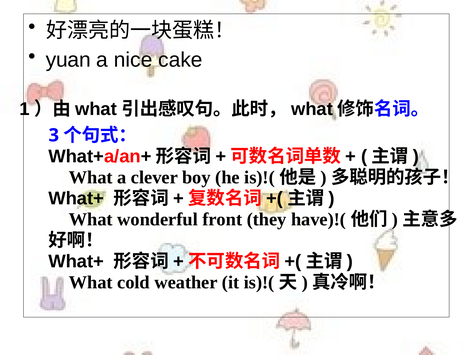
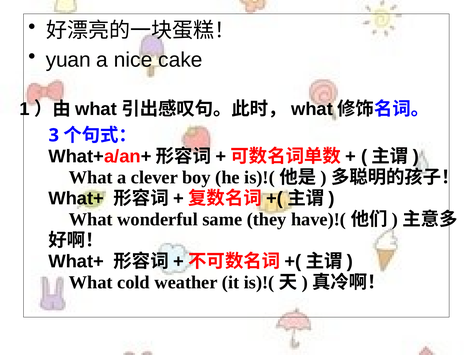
front: front -> same (222, 219)
